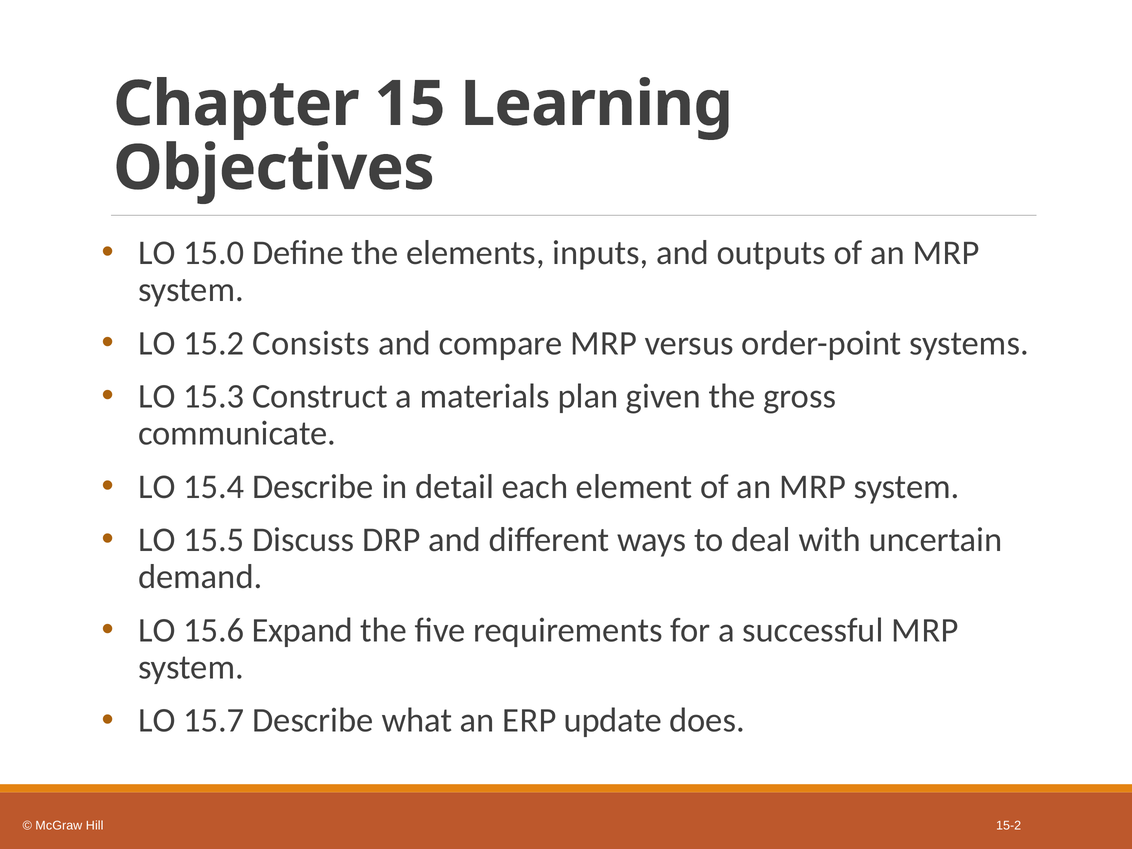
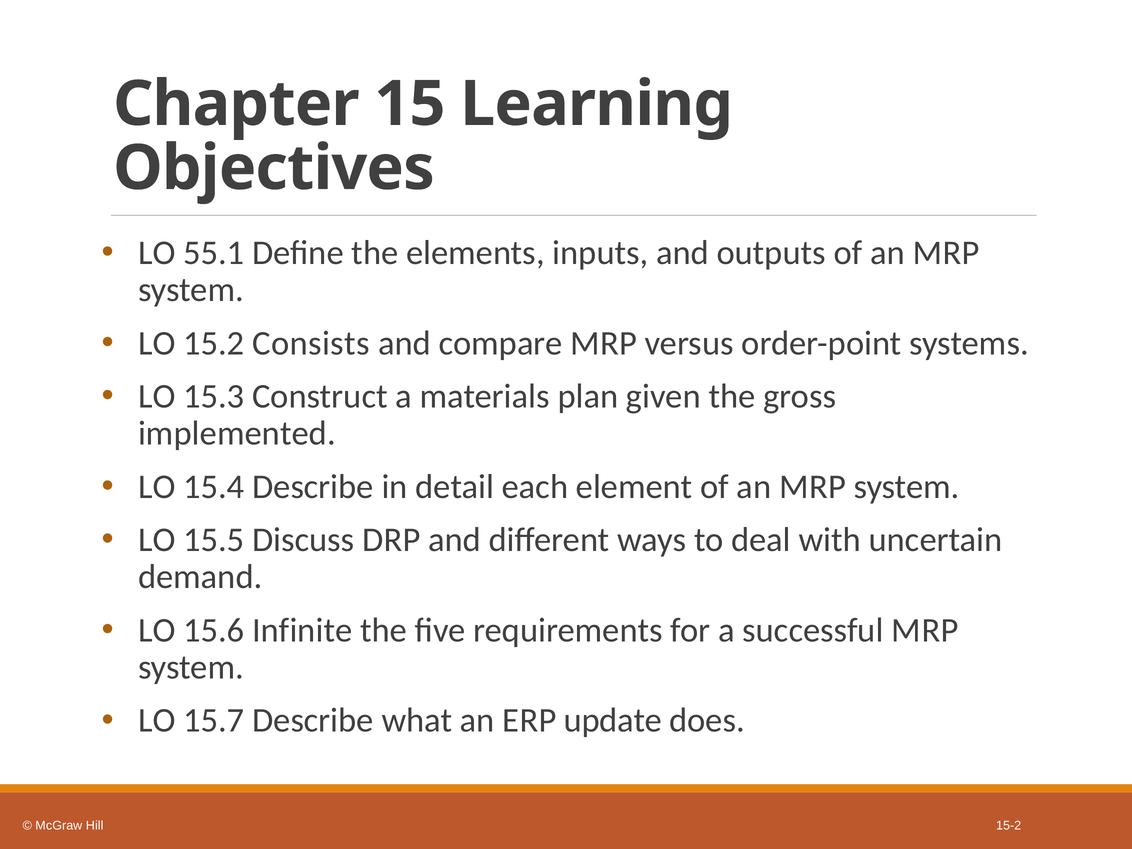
15.0: 15.0 -> 55.1 (214, 253)
communicate: communicate -> implemented (237, 434)
Expand: Expand -> Infinite (302, 630)
